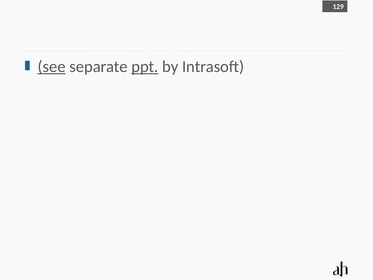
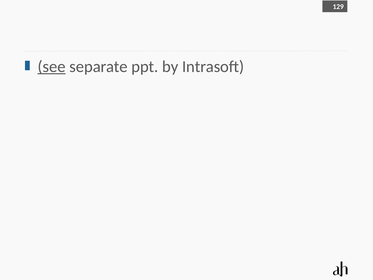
ppt underline: present -> none (145, 67)
